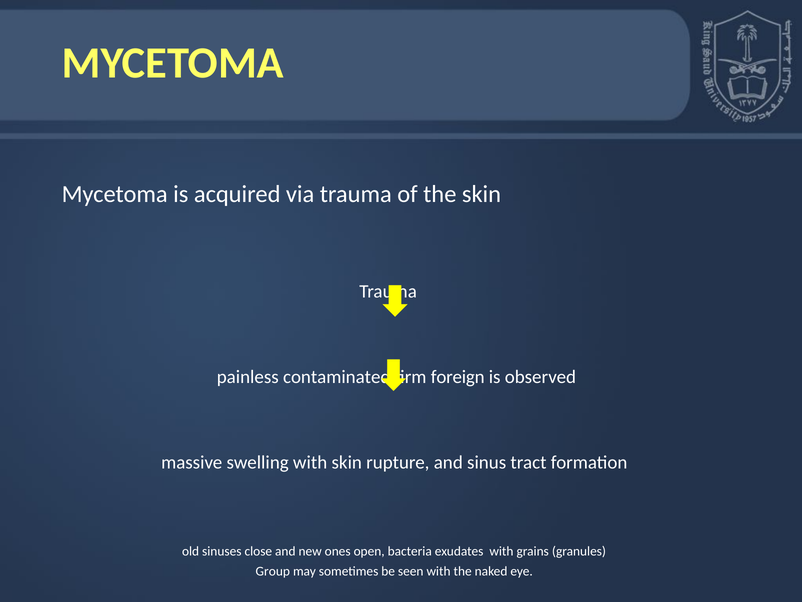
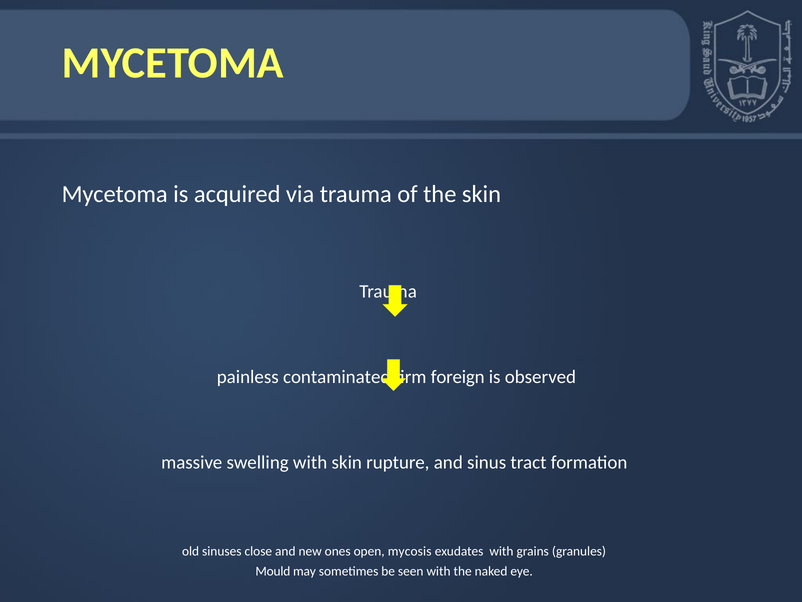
bacteria: bacteria -> mycosis (410, 551)
Group: Group -> Mould (273, 571)
